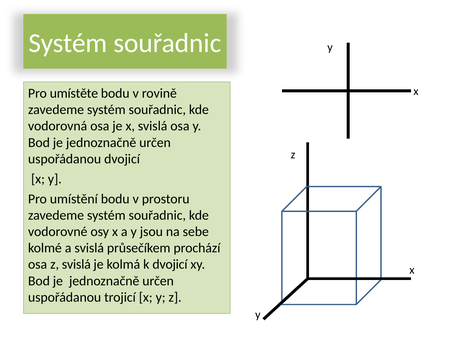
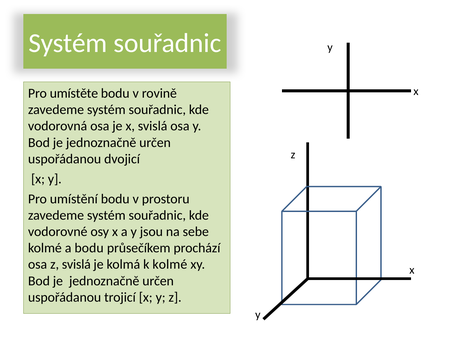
a svislá: svislá -> bodu (89, 248)
k dvojicí: dvojicí -> kolmé (170, 264)
